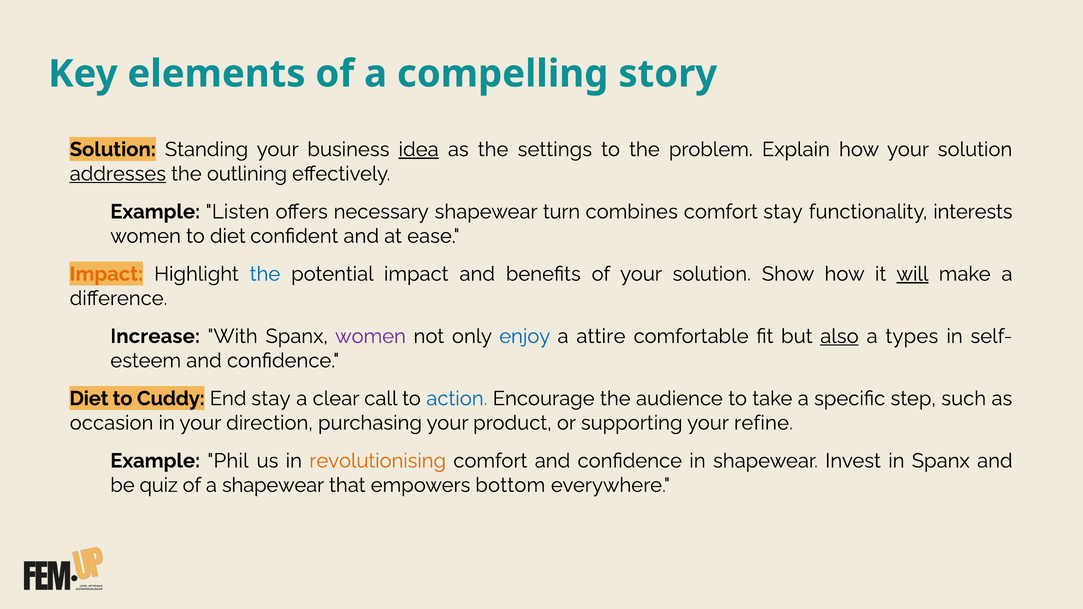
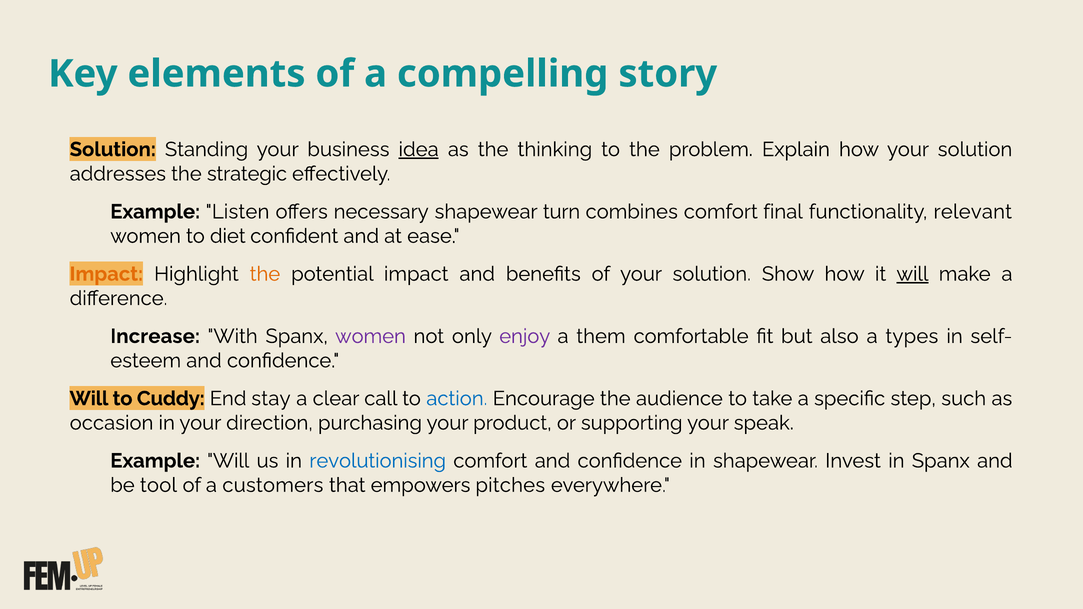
settings: settings -> thinking (555, 149)
addresses underline: present -> none (118, 174)
outlining: outlining -> strategic (247, 174)
comfort stay: stay -> final (783, 212)
interests: interests -> relevant (973, 212)
the colour: blue -> orange (265, 274)
enjoy colour: blue -> purple (525, 336)
attire: attire -> them (601, 336)
also underline: present -> none (839, 336)
Diet: Diet -> Will (89, 399)
refine: refine -> speak (764, 423)
Example Phil: Phil -> Will (228, 461)
revolutionising colour: orange -> blue (378, 461)
quiz: quiz -> tool (158, 485)
a shapewear: shapewear -> customers (273, 485)
bottom: bottom -> pitches (510, 485)
